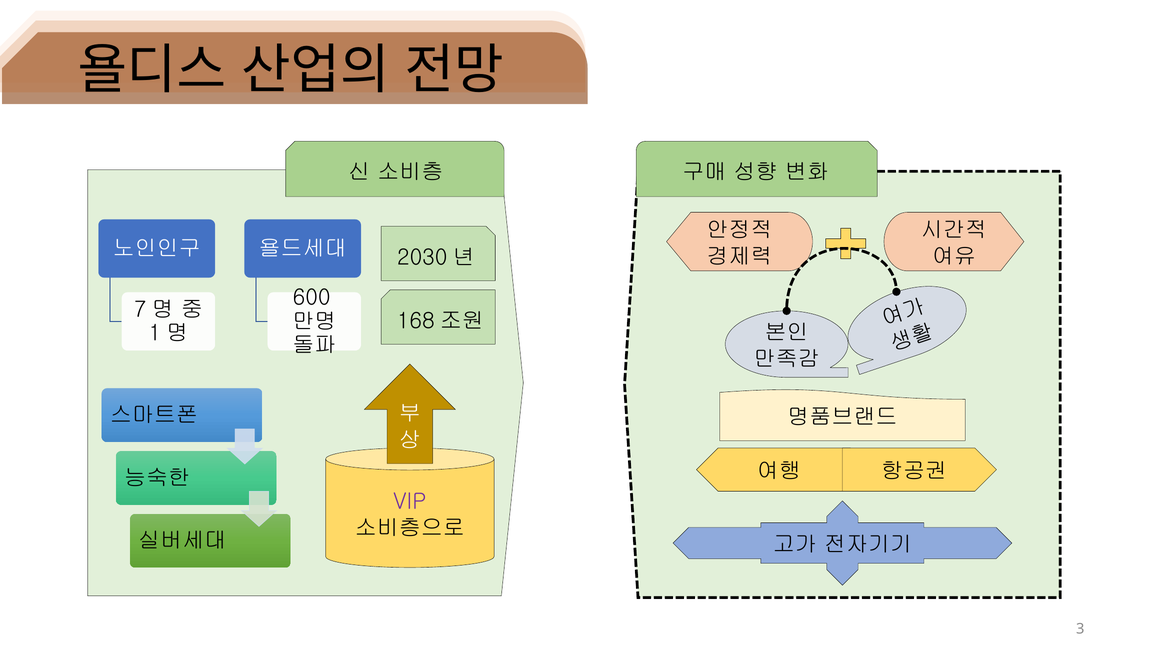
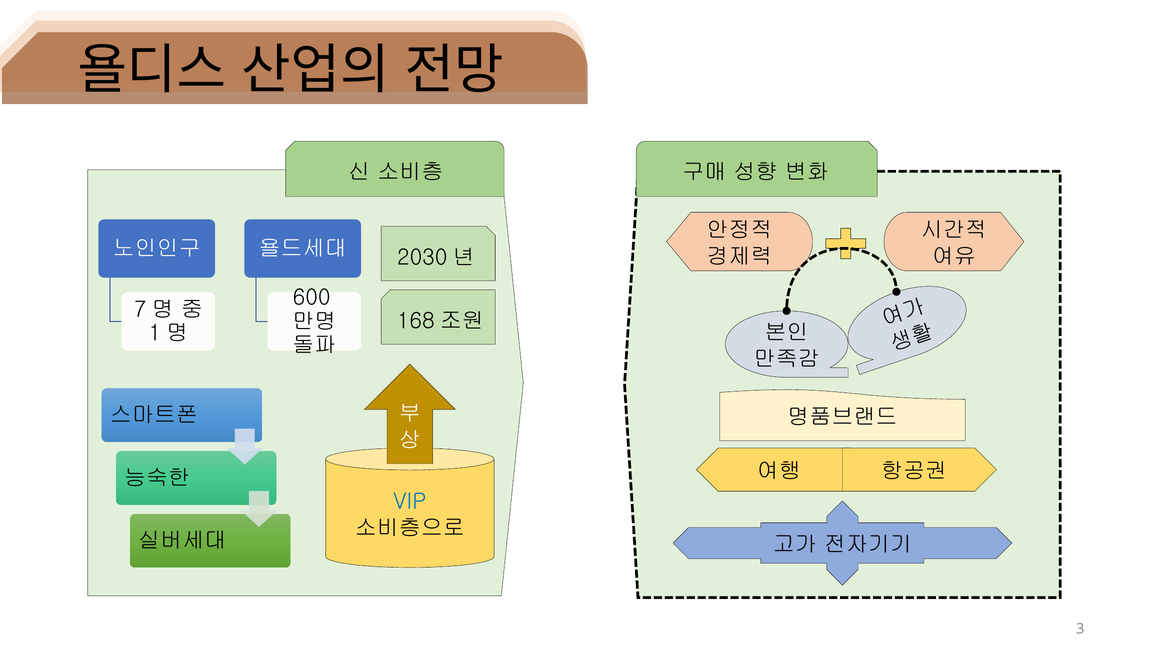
VIP colour: purple -> blue (410, 502)
